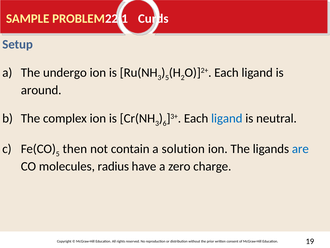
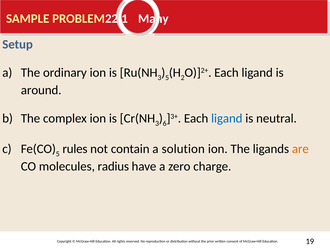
Curds: Curds -> Many (153, 18)
undergo: undergo -> ordinary (65, 72)
then: then -> rules (75, 149)
are colour: blue -> orange (300, 149)
